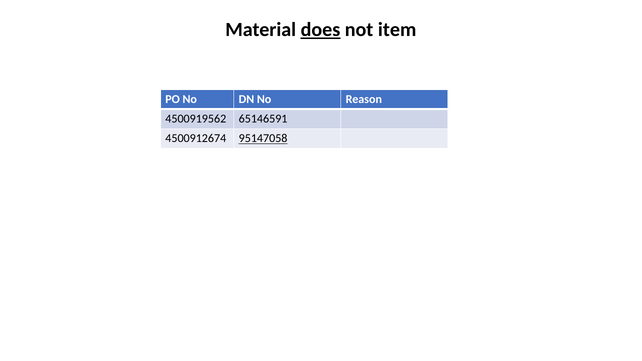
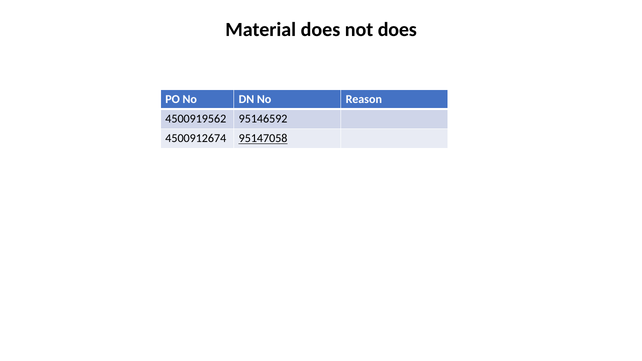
does underline: present -> none (321, 30)
not item: item -> does (397, 30)
65146591: 65146591 -> 95146592 (263, 119)
